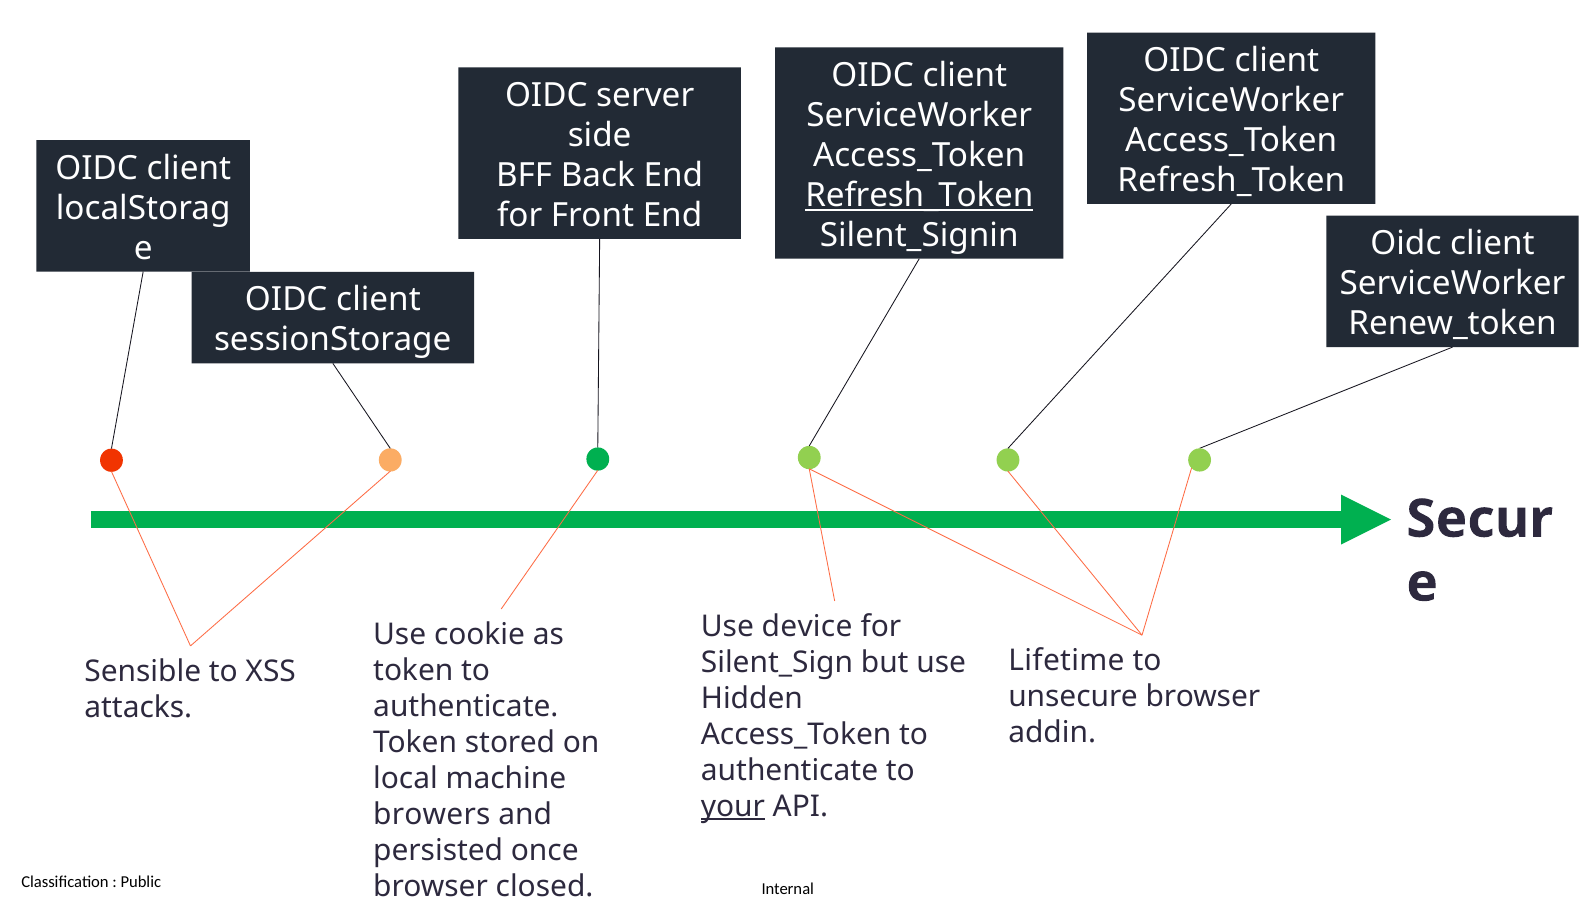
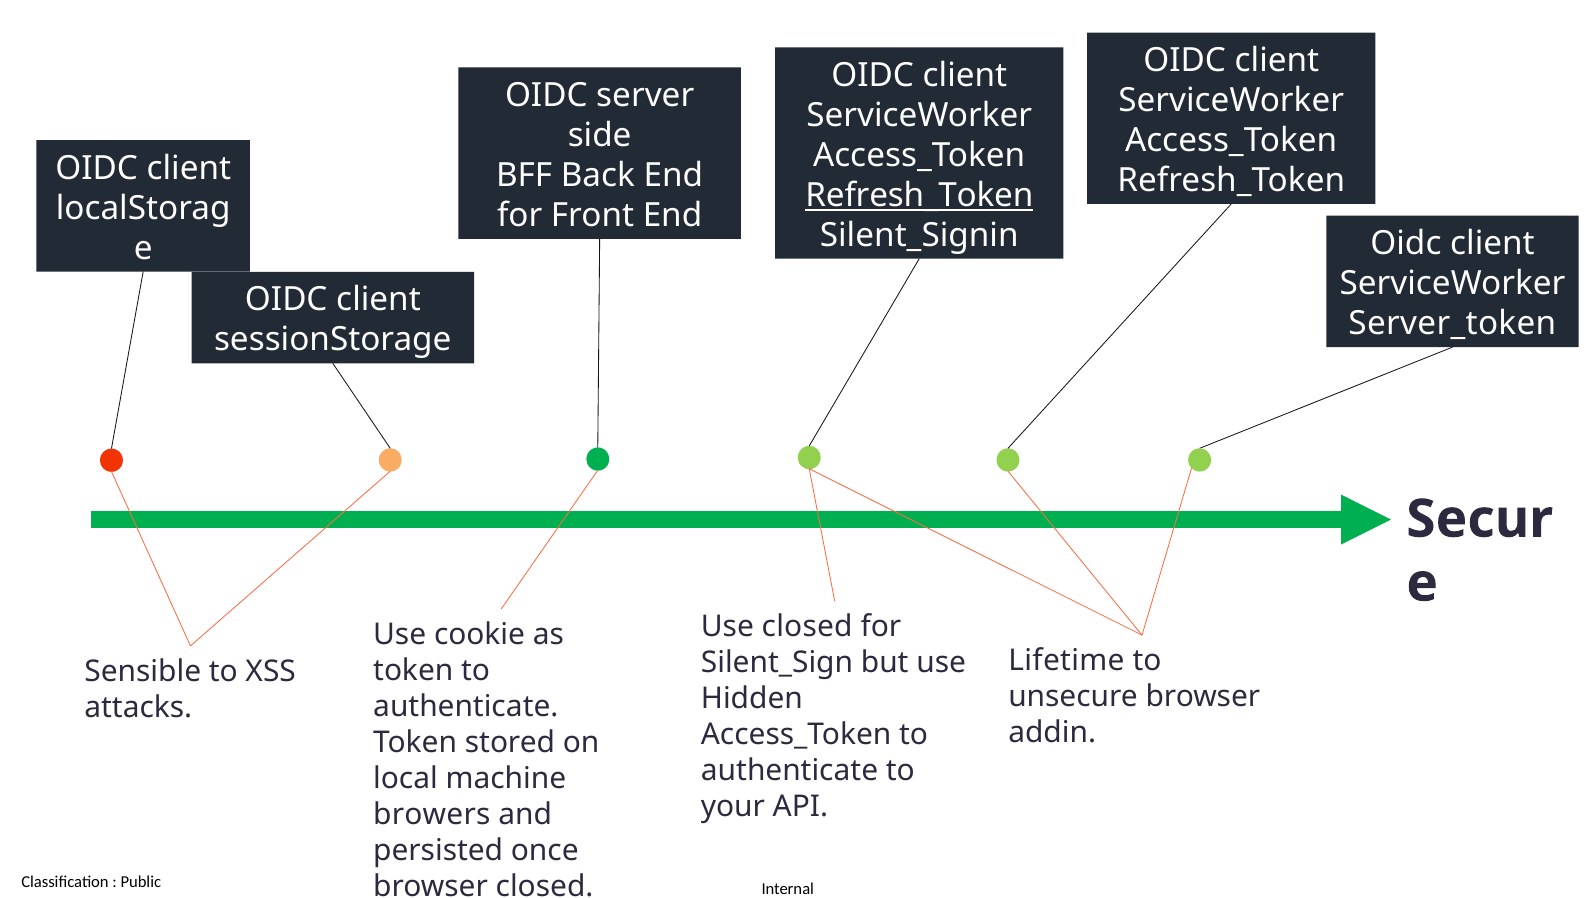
Renew_token: Renew_token -> Server_token (1452, 324)
Use device: device -> closed (807, 627)
your underline: present -> none (733, 806)
